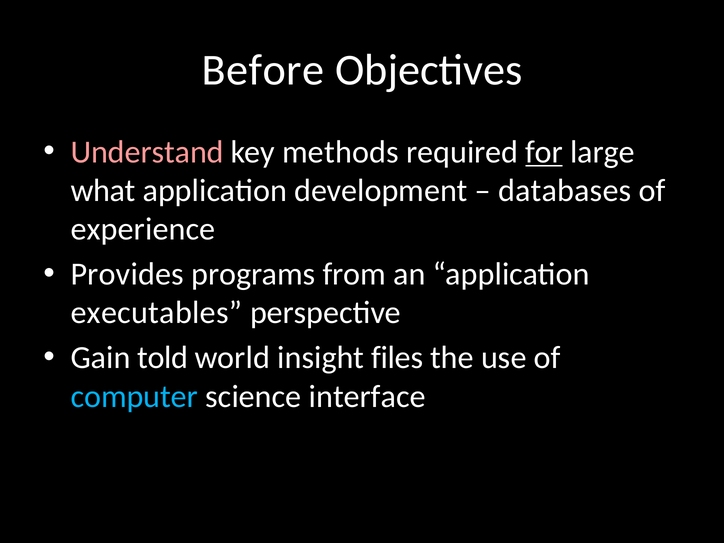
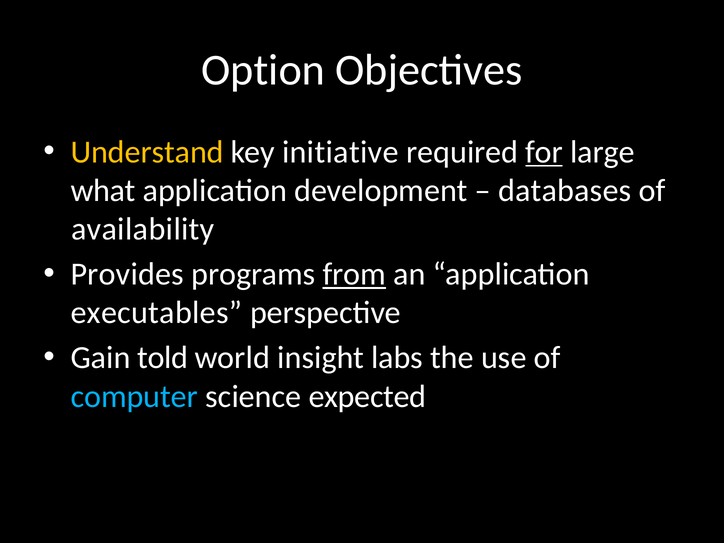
Before: Before -> Option (263, 70)
Understand colour: pink -> yellow (147, 152)
methods: methods -> initiative (340, 152)
experience: experience -> availability (143, 229)
from underline: none -> present (354, 274)
files: files -> labs (397, 358)
interface: interface -> expected (367, 397)
